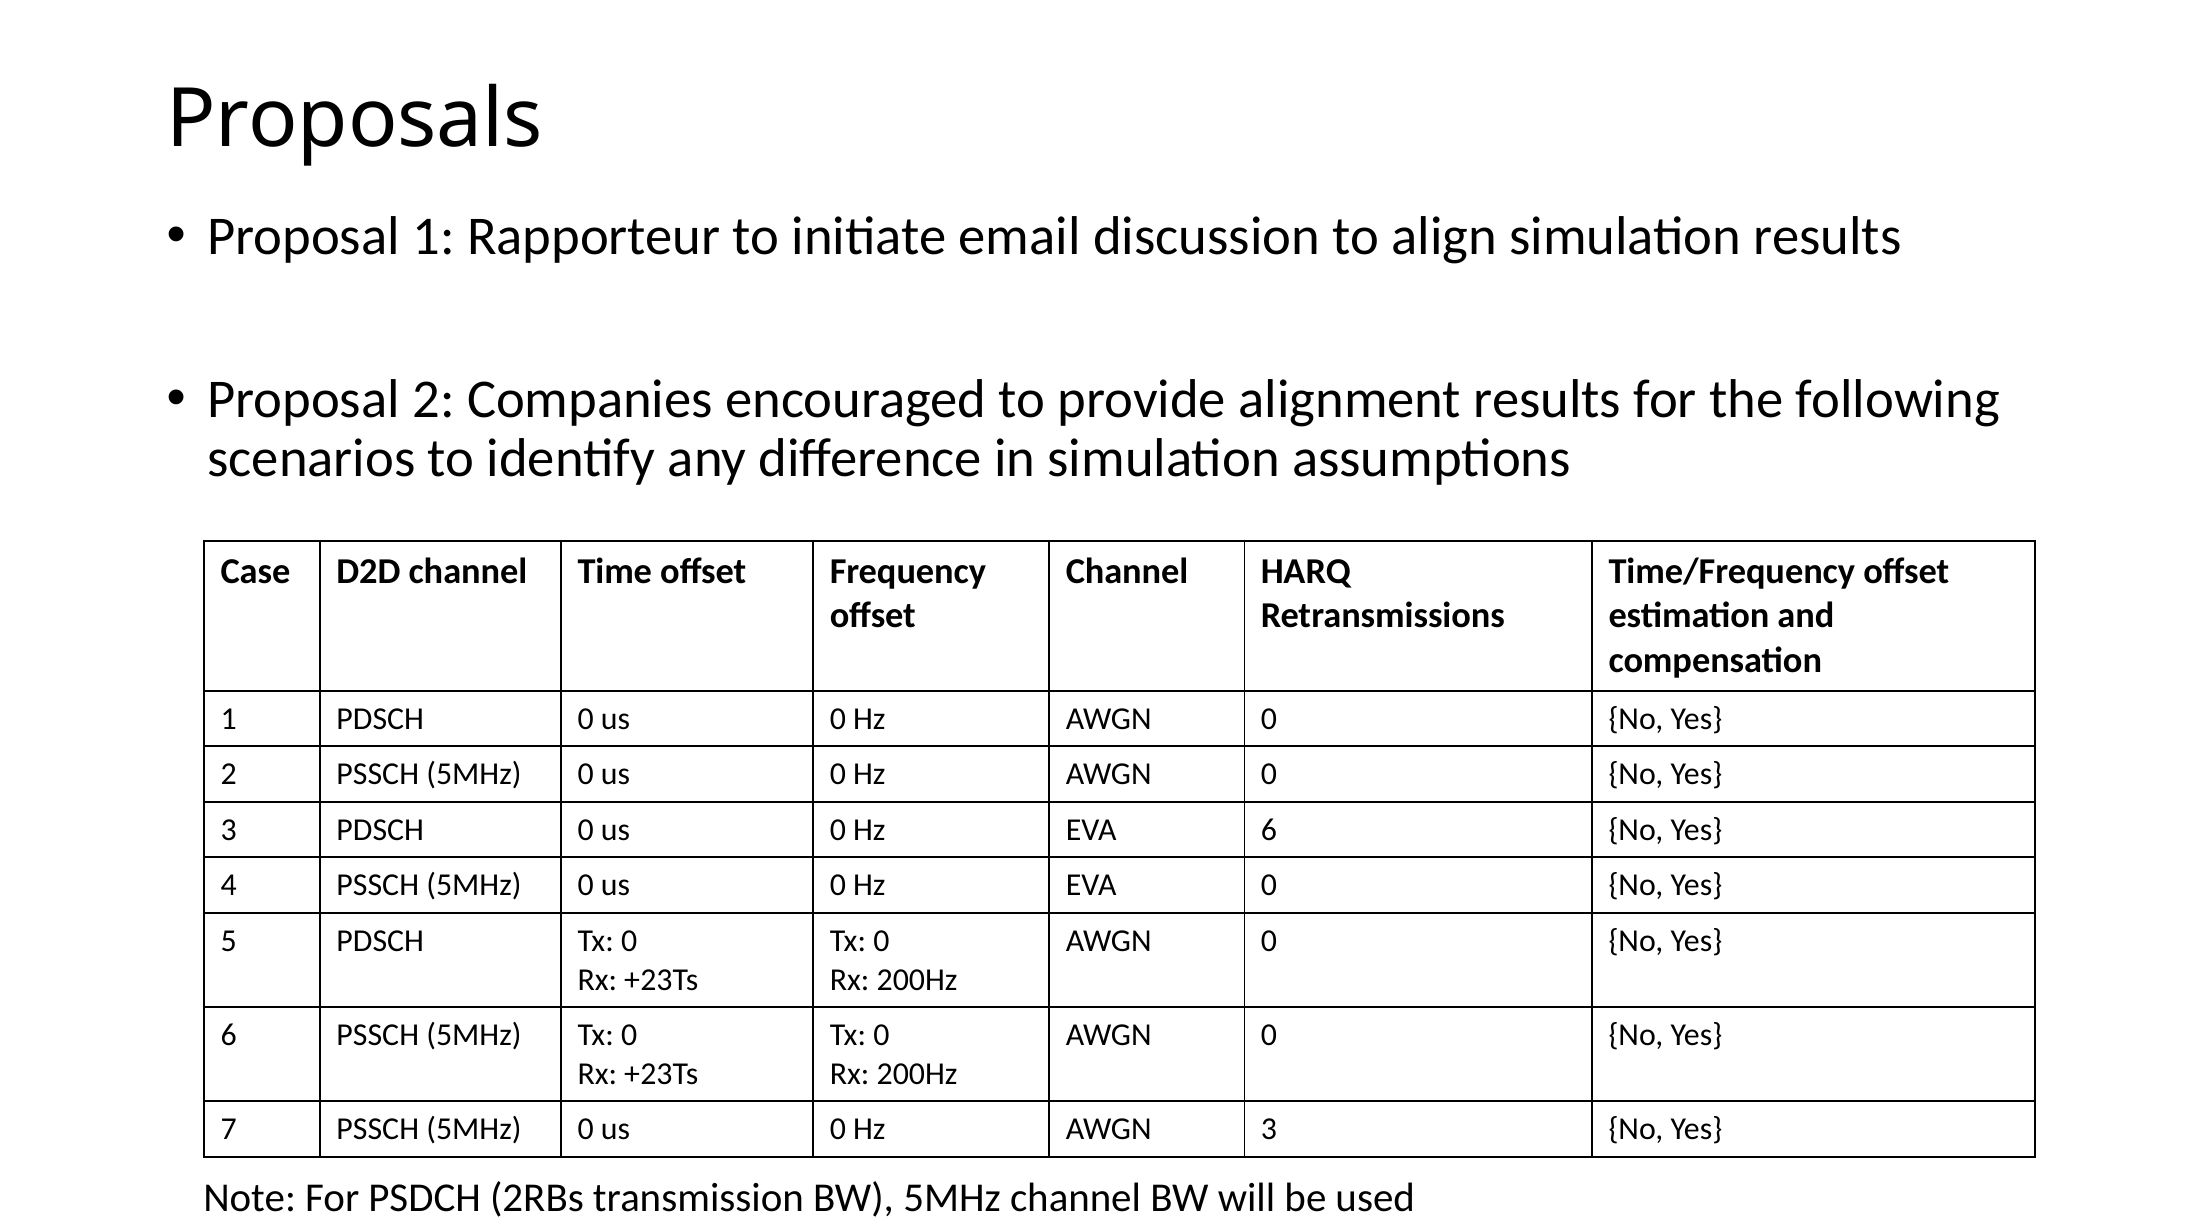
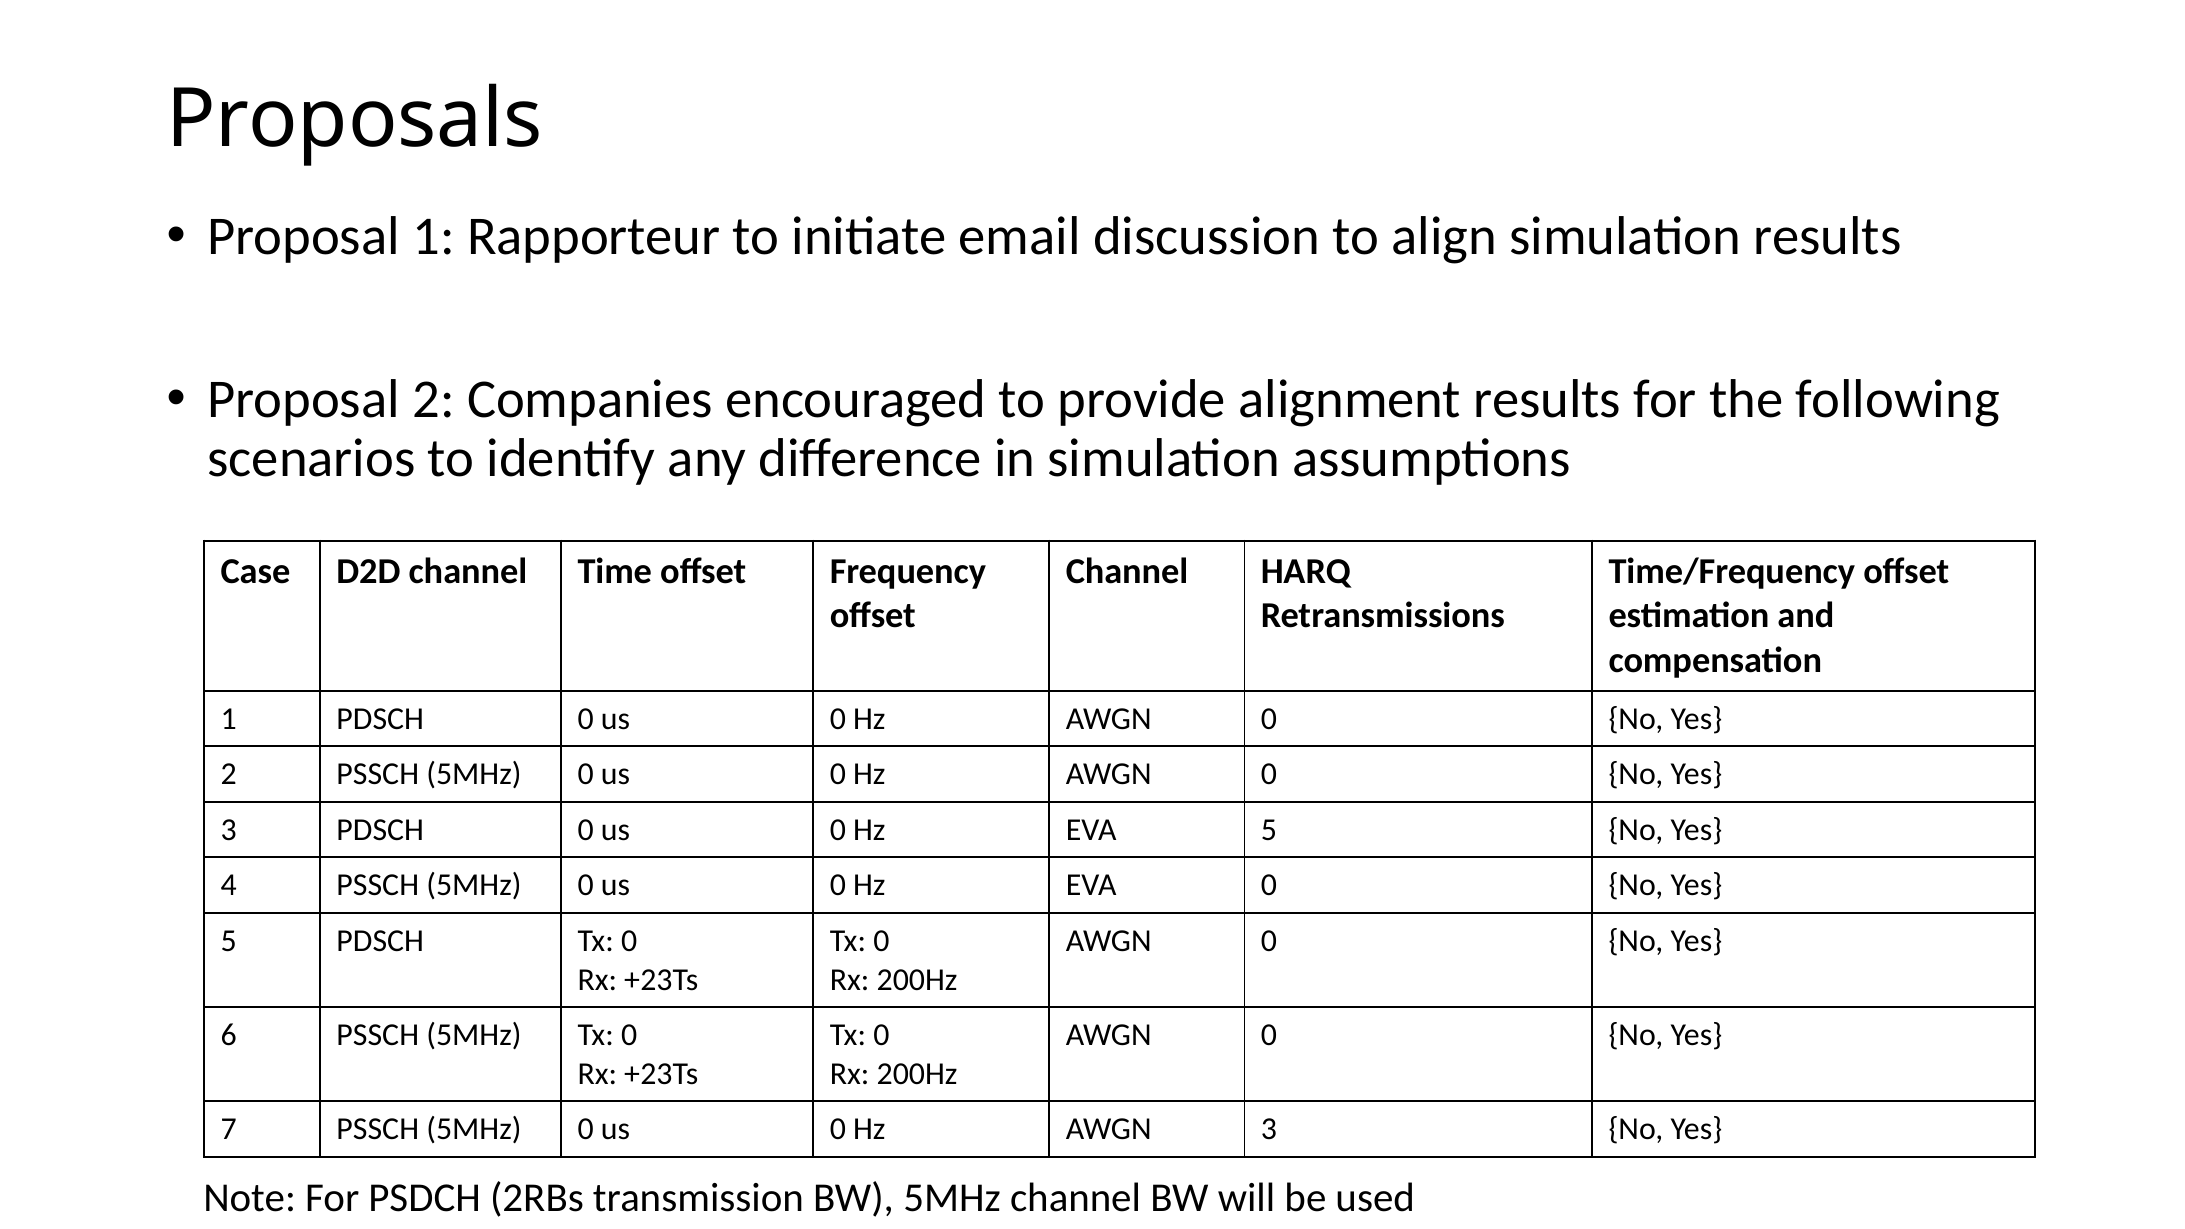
EVA 6: 6 -> 5 (1269, 830)
